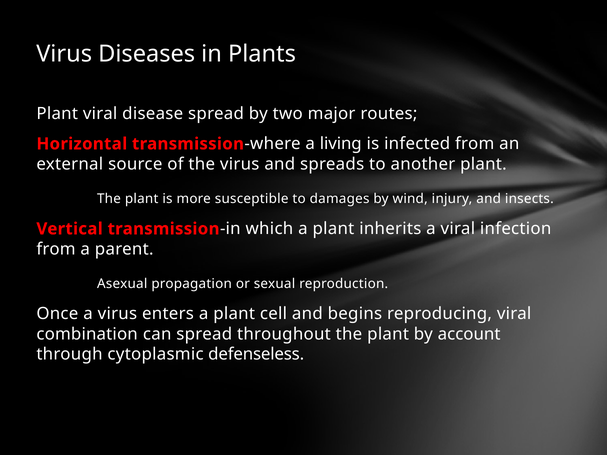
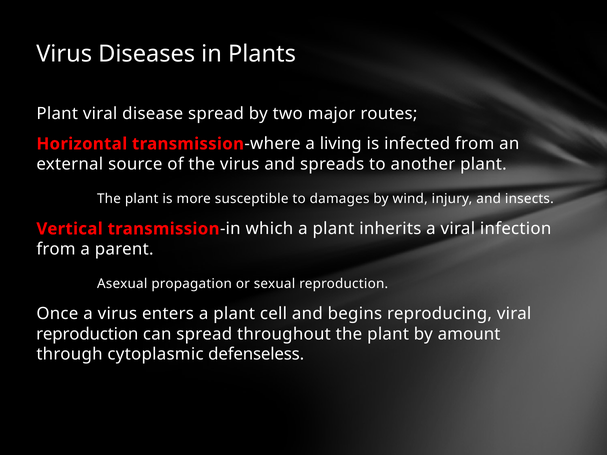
combination: combination -> reproduction (87, 334)
account: account -> amount (469, 334)
